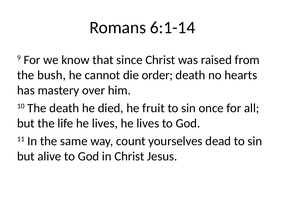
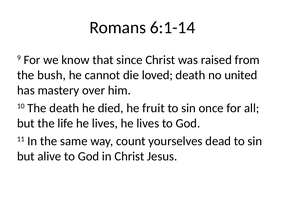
order: order -> loved (157, 75)
hearts: hearts -> united (241, 75)
